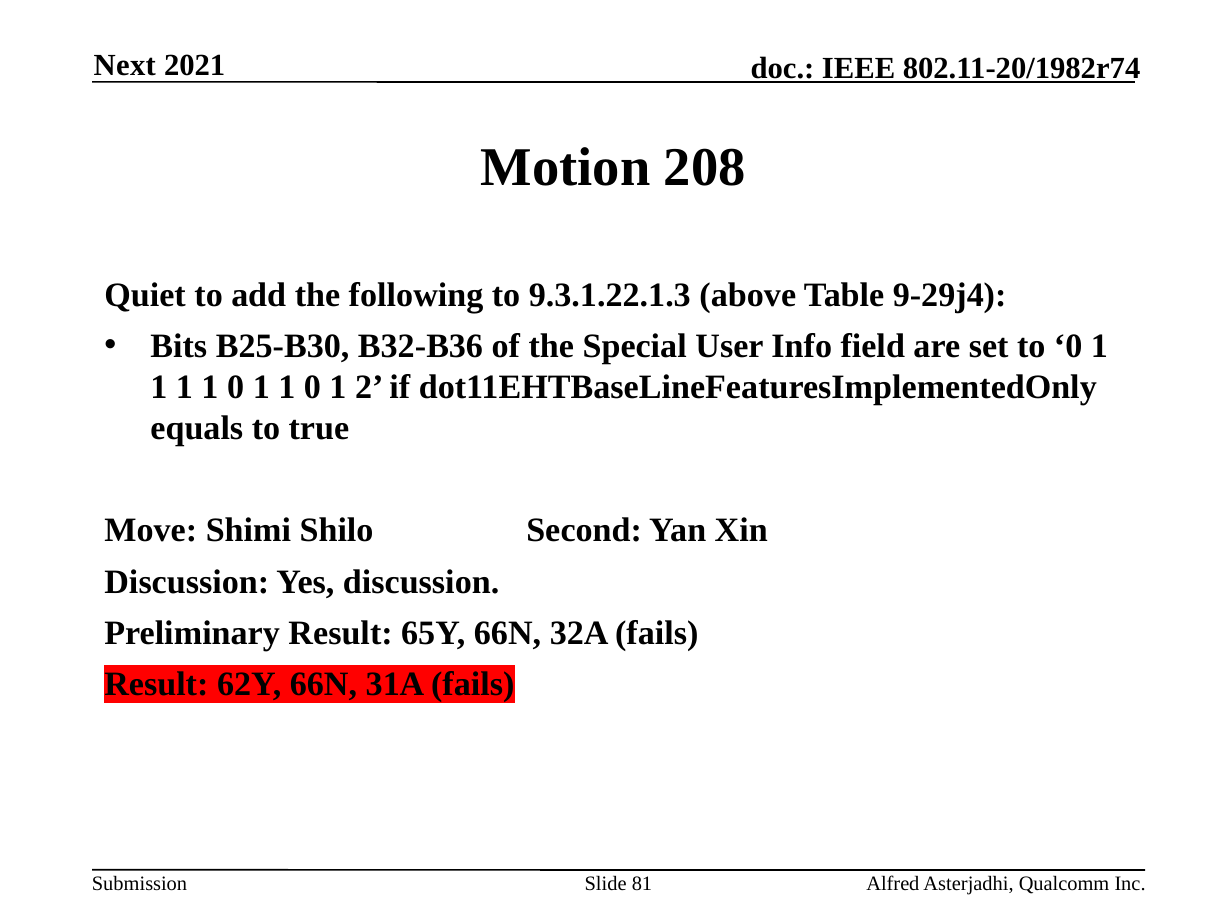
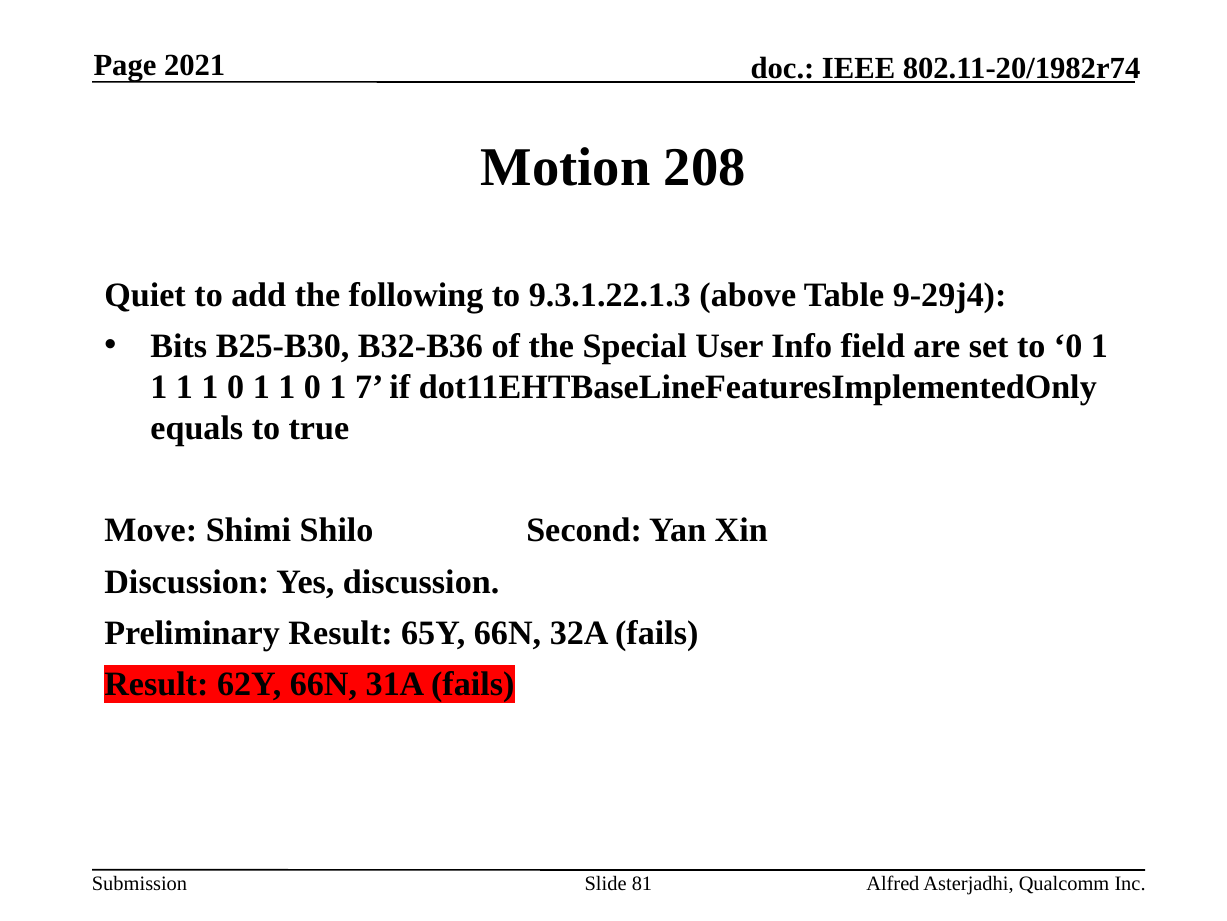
Next: Next -> Page (125, 65)
2: 2 -> 7 (369, 387)
